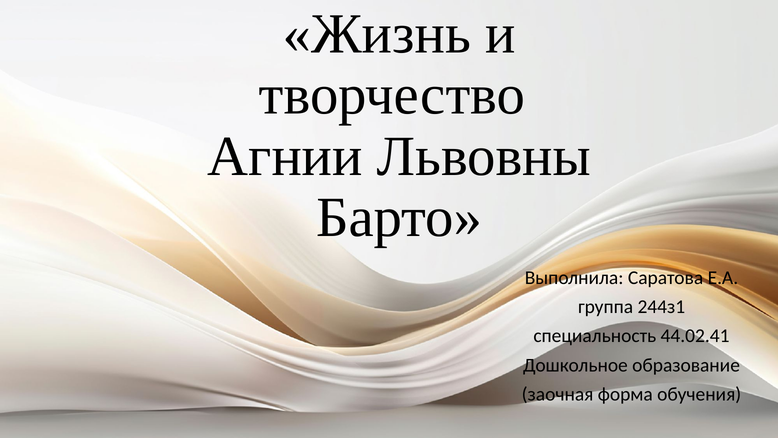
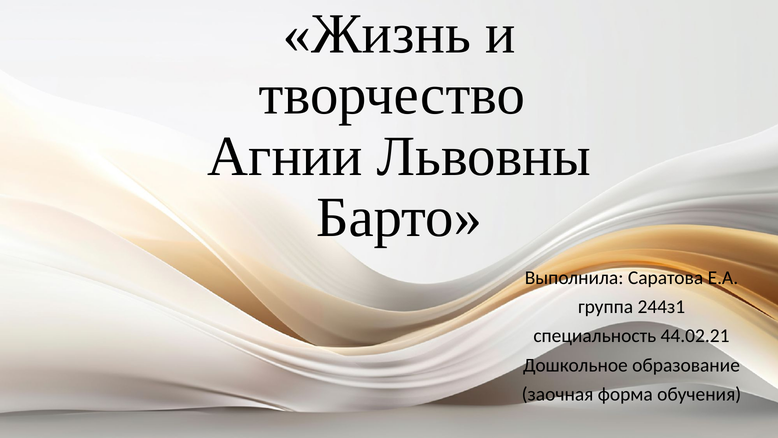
44.02.41: 44.02.41 -> 44.02.21 (695, 336)
